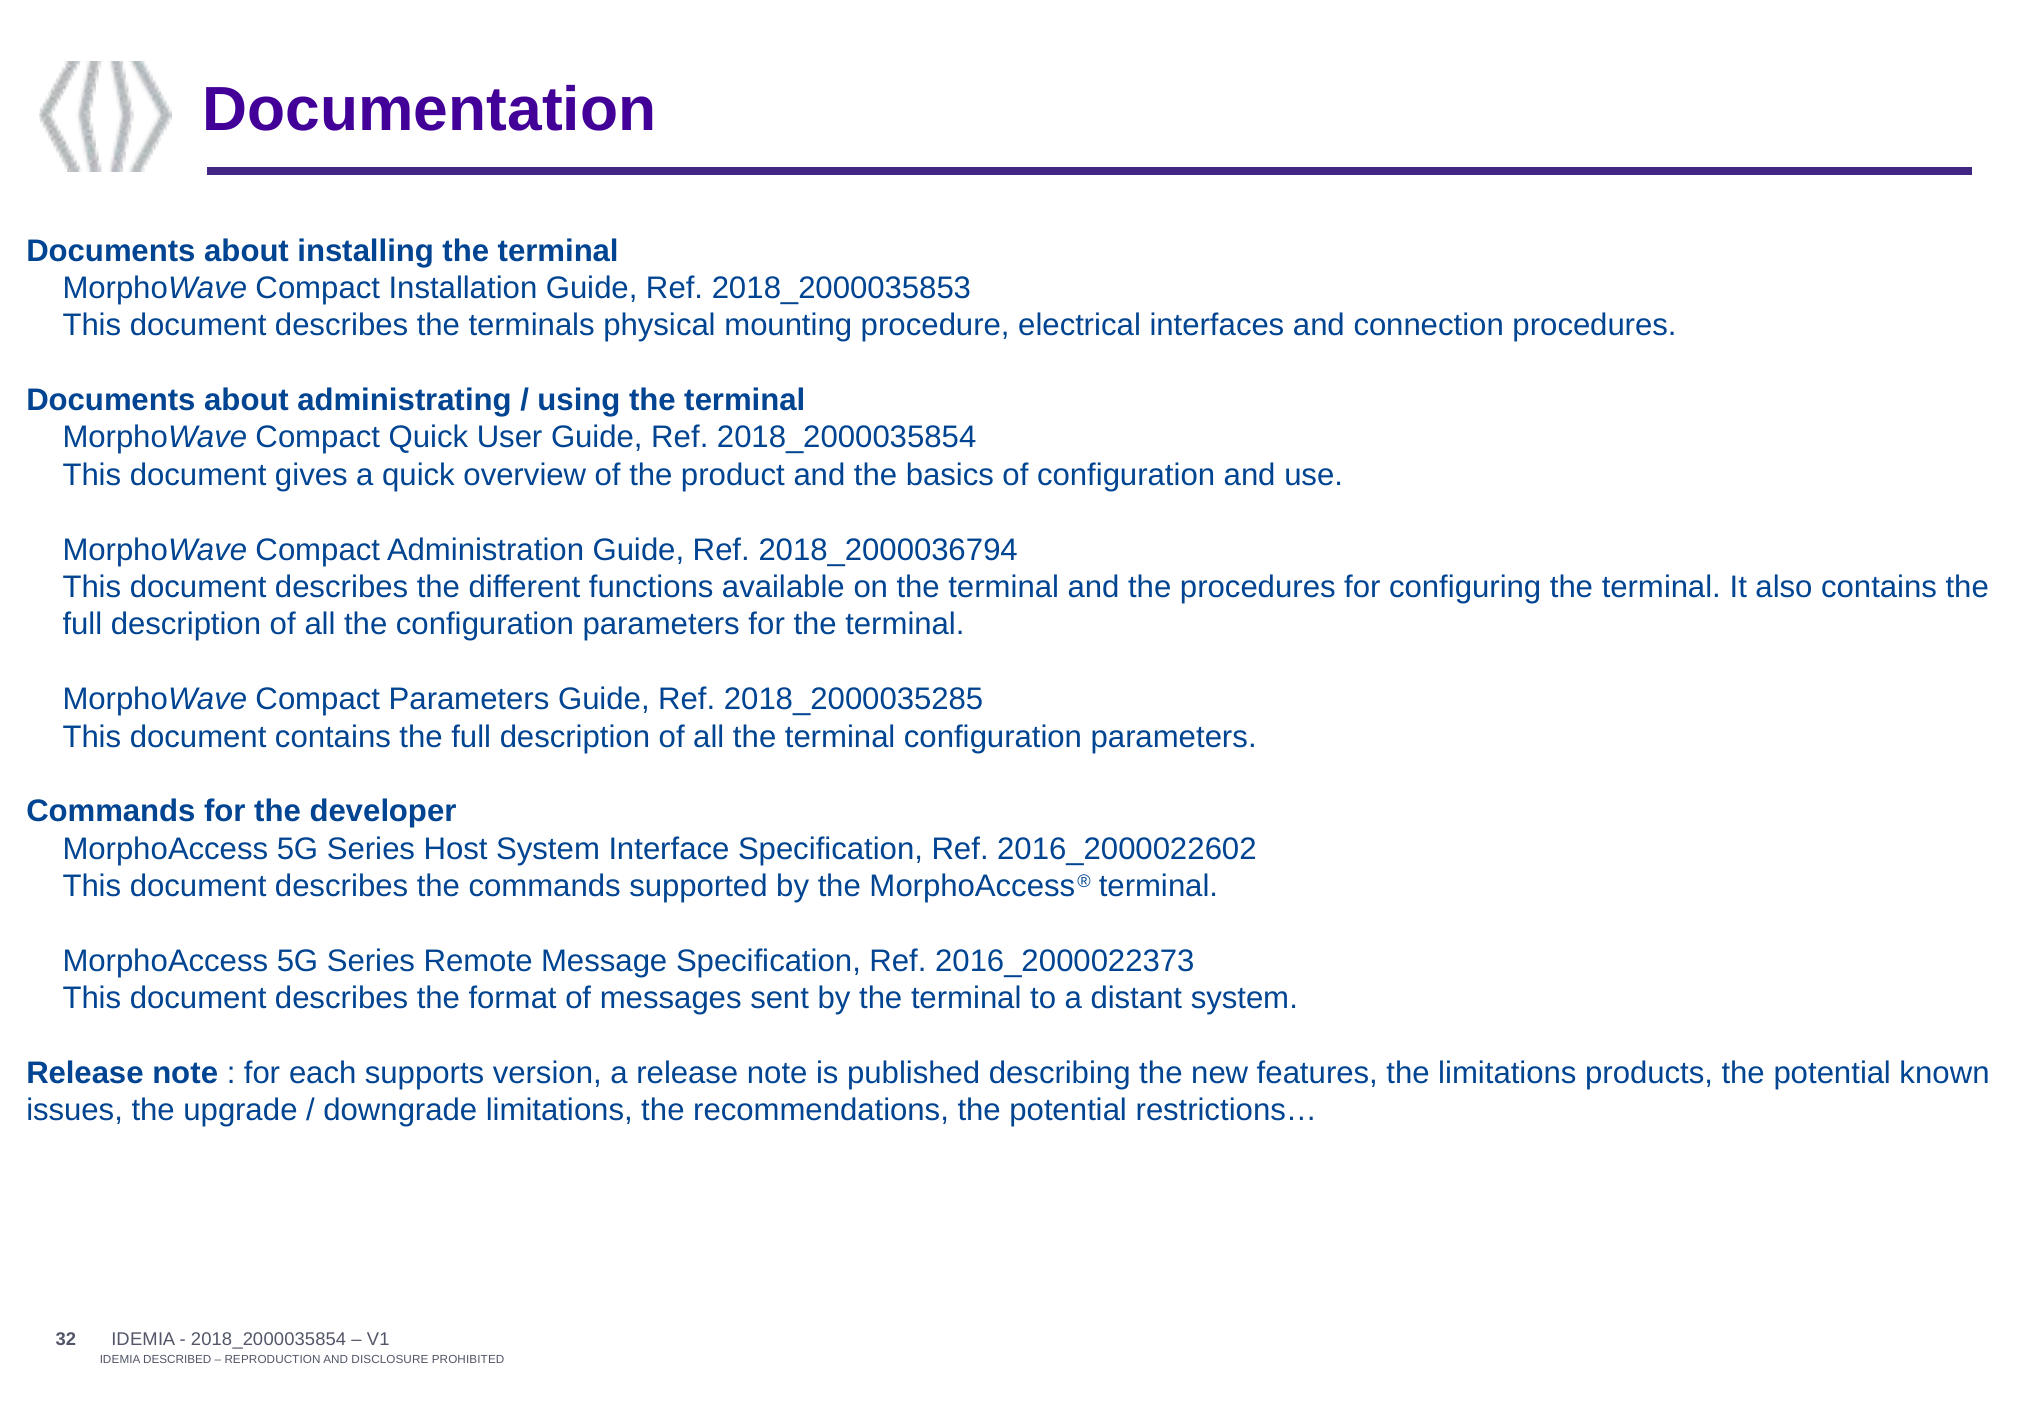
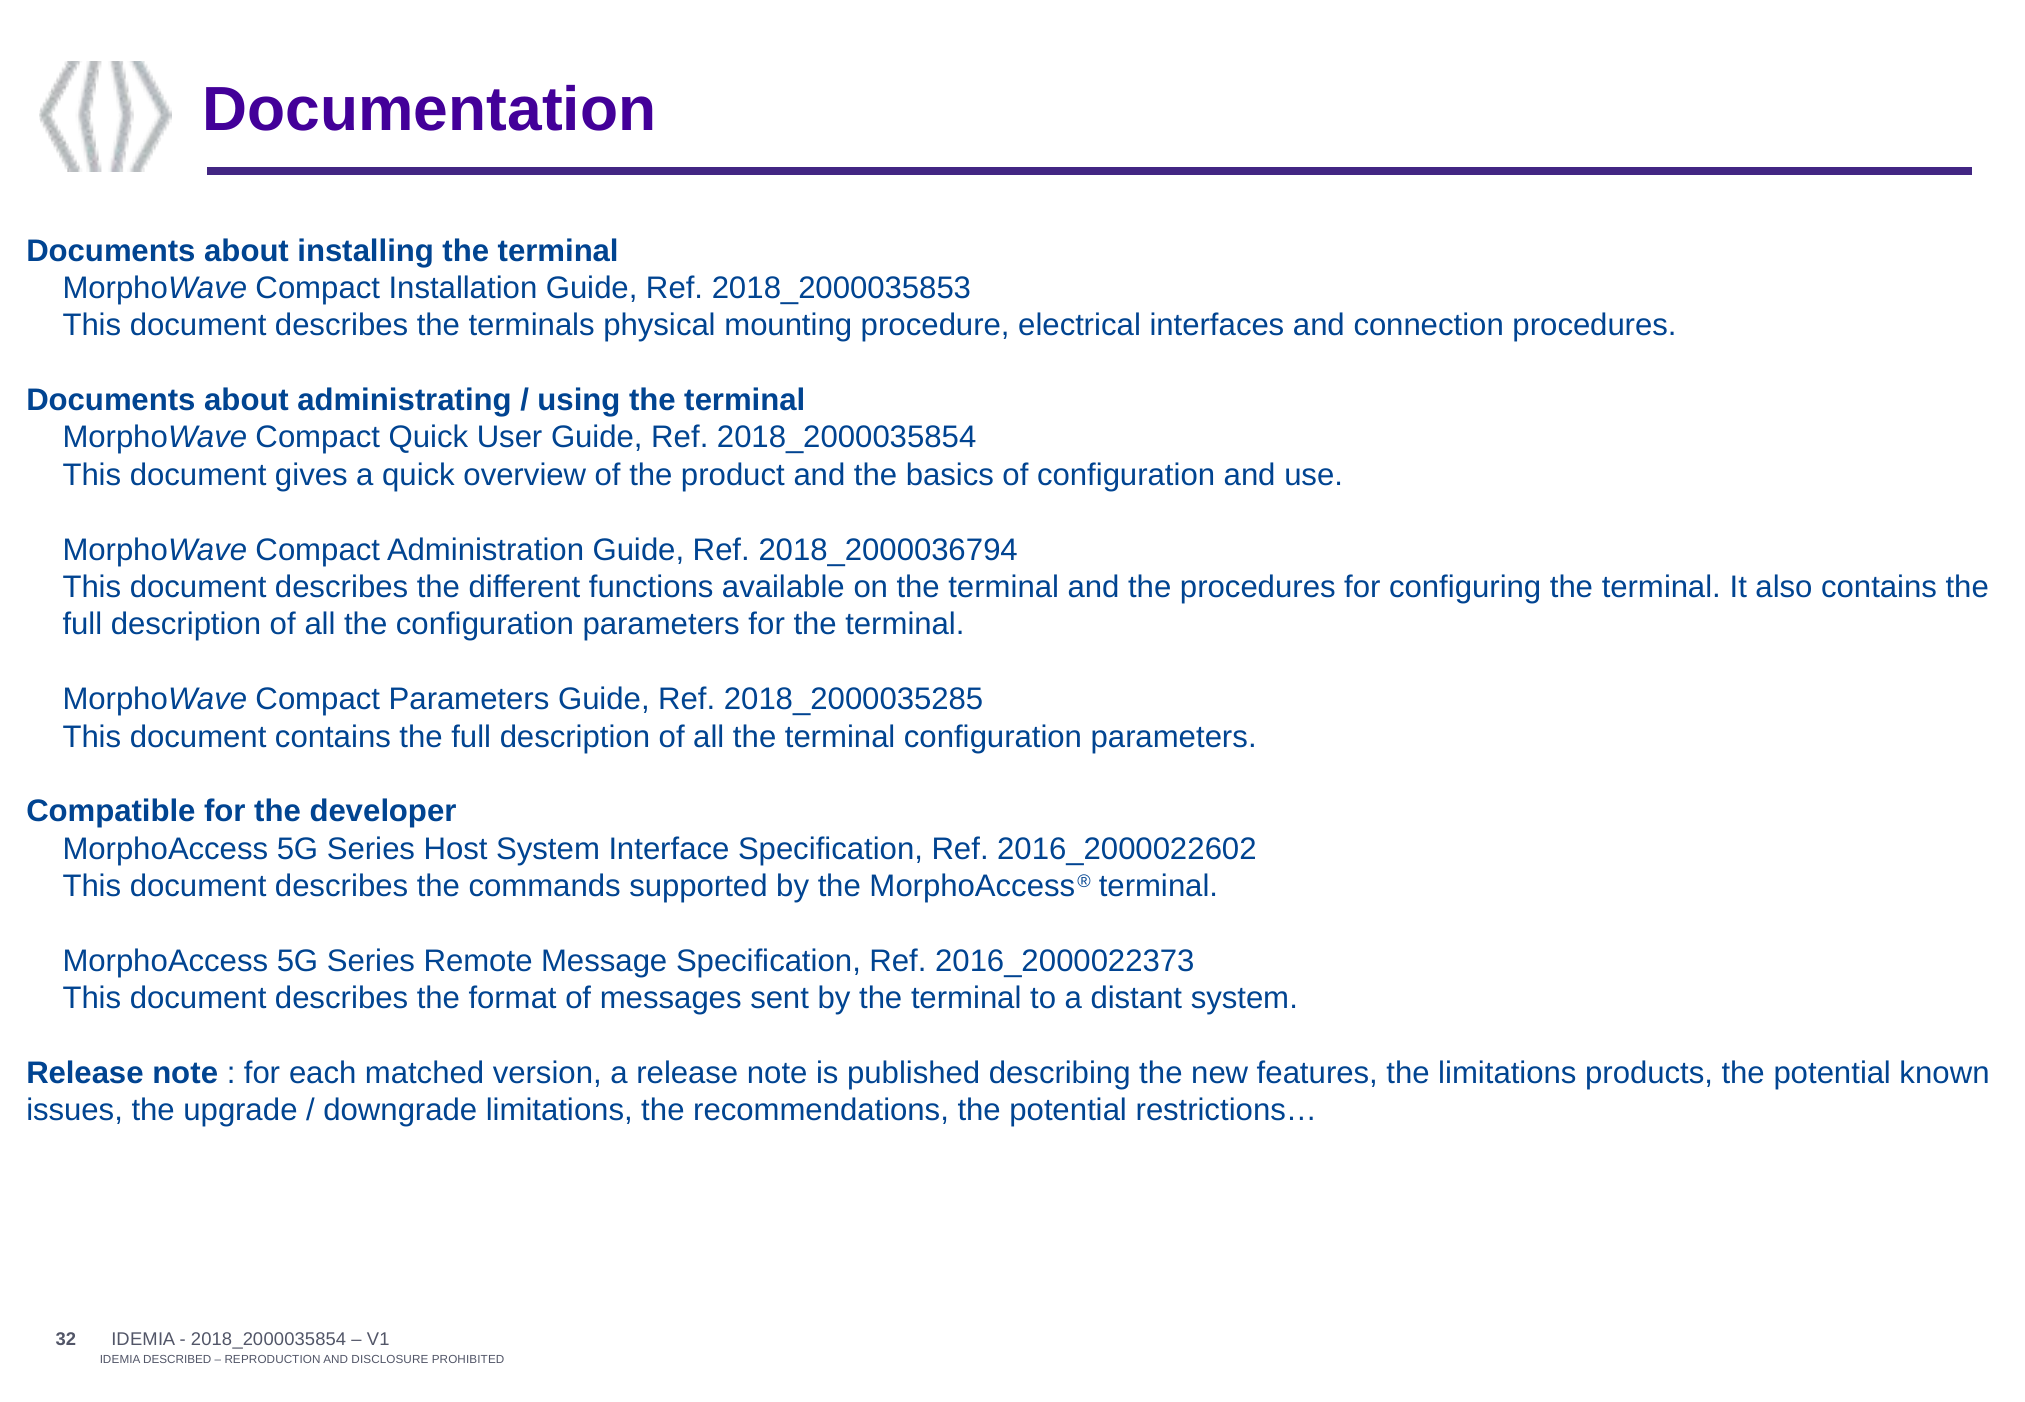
Commands: Commands -> Compatible (111, 812)
supports: supports -> matched (425, 1073)
